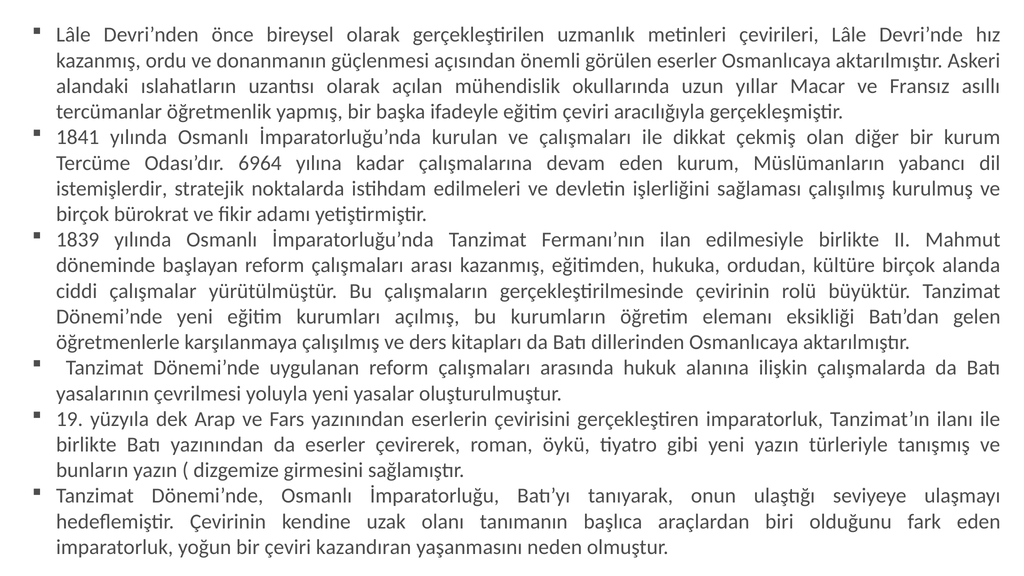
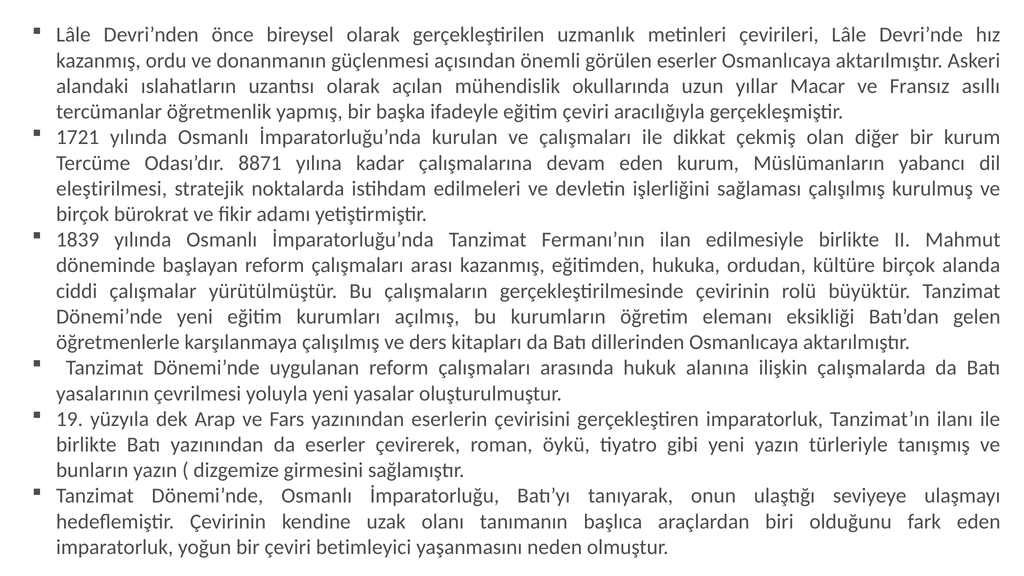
1841: 1841 -> 1721 (78, 137)
6964: 6964 -> 8871 (260, 163)
istemişlerdir: istemişlerdir -> eleştirilmesi (112, 189)
kazandıran: kazandıran -> betimleyici (364, 547)
